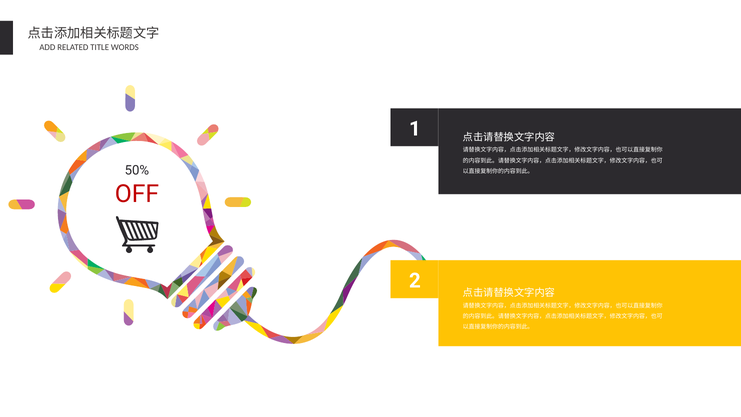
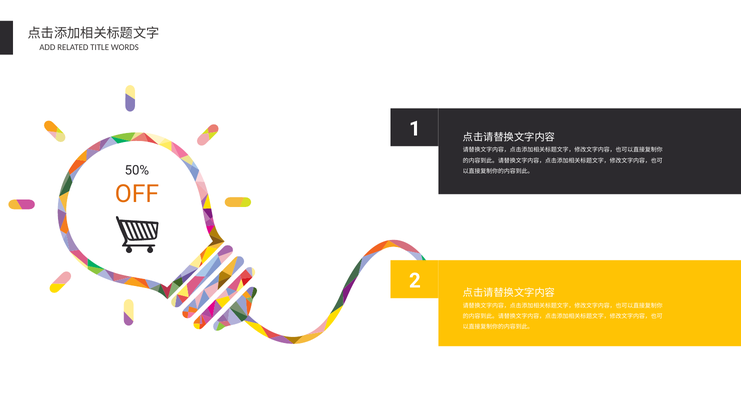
OFF colour: red -> orange (137, 194)
